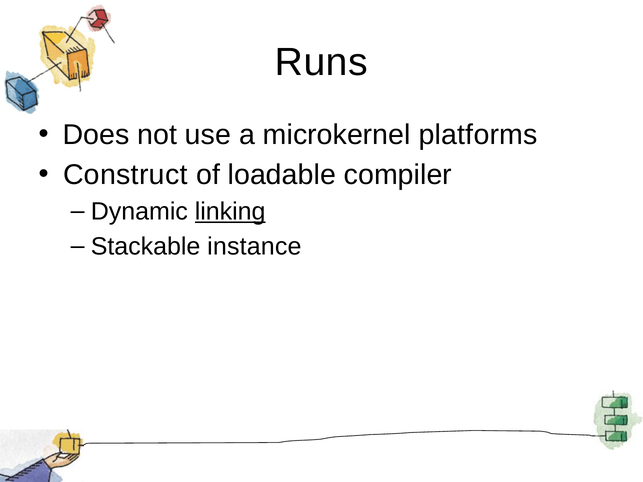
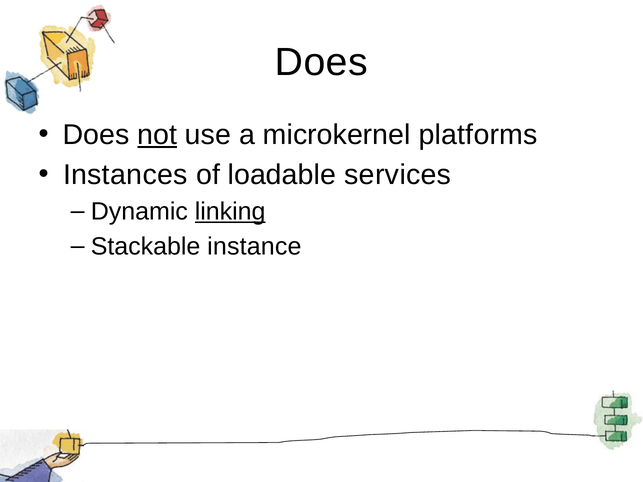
Runs: Runs -> Does (321, 62)
not underline: none -> present (157, 135)
Construct: Construct -> Instances (125, 175)
compiler: compiler -> services (398, 175)
